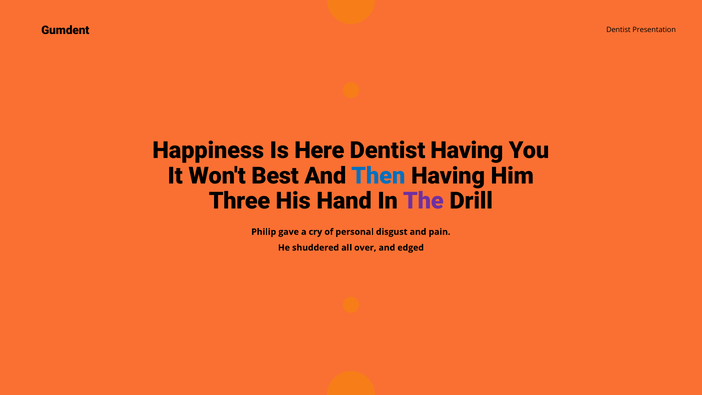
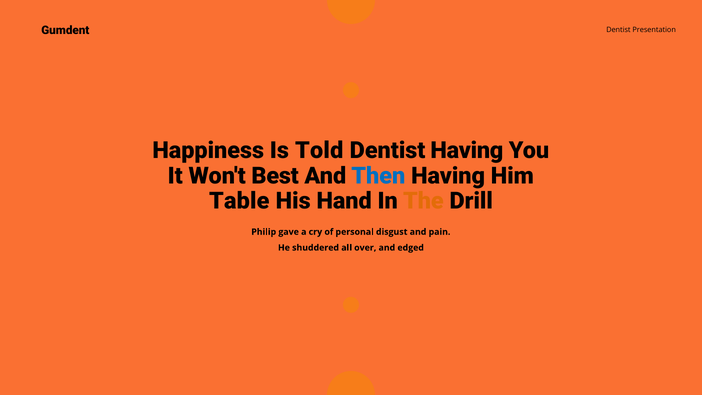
Here: Here -> Told (319, 151)
Three: Three -> Table (239, 201)
The colour: purple -> orange (423, 201)
